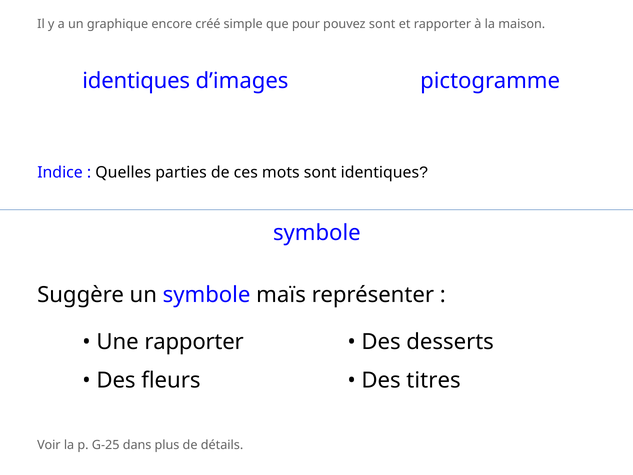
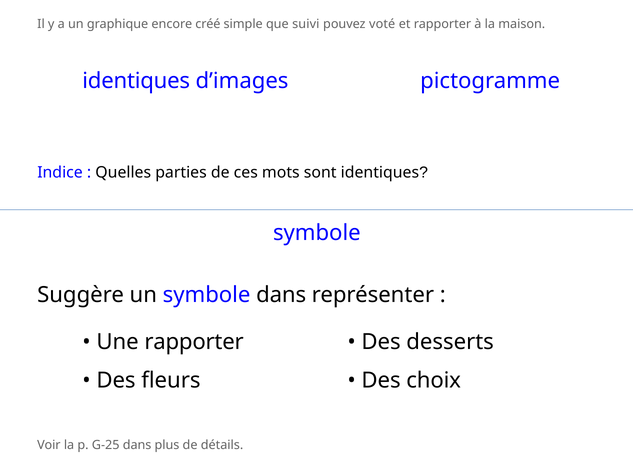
pour: pour -> suivi (306, 24)
pouvez sont: sont -> voté (382, 24)
symbole maïs: maïs -> dans (281, 295)
titres: titres -> choix (434, 380)
